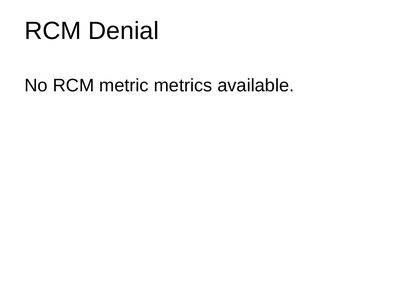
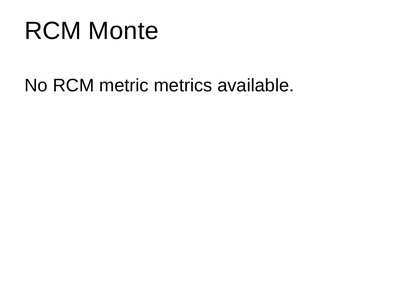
Denial: Denial -> Monte (124, 31)
